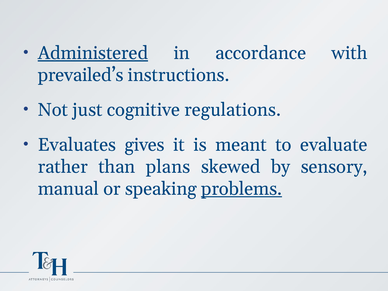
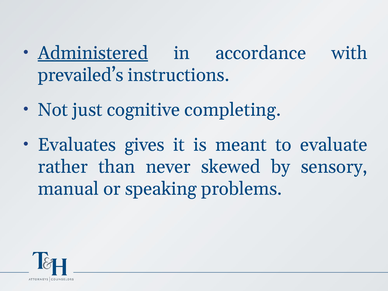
regulations: regulations -> completing (233, 110)
plans: plans -> never (168, 167)
problems underline: present -> none (242, 189)
